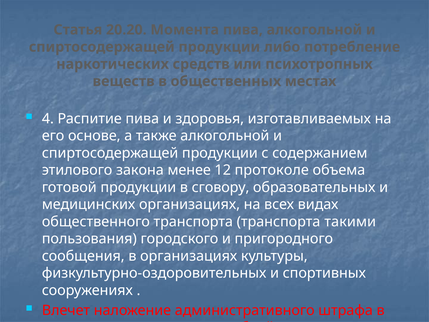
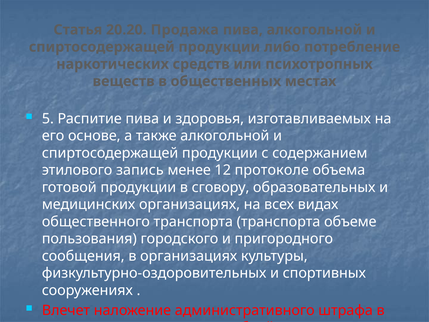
Момента: Момента -> Продажа (185, 30)
4: 4 -> 5 (48, 119)
закона: закона -> запись (140, 170)
такими: такими -> объеме (350, 222)
